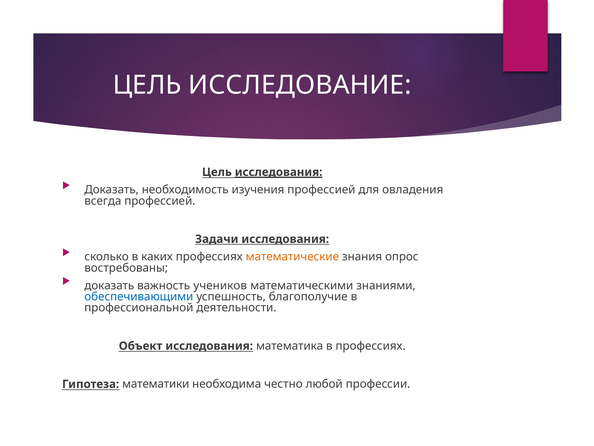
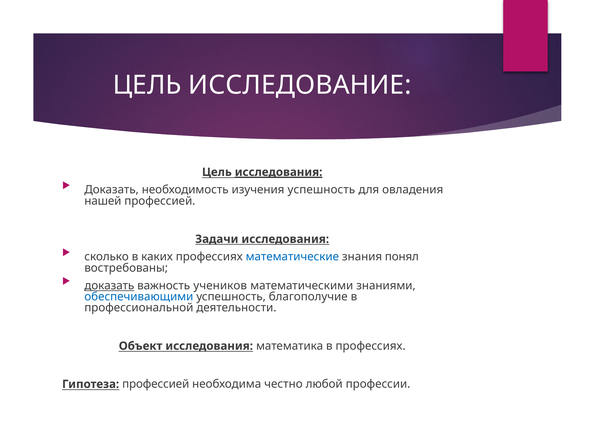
изучения профессией: профессией -> успешность (321, 190)
всегда: всегда -> нашей (103, 201)
математические colour: orange -> blue (292, 257)
опрос: опрос -> понял (402, 257)
доказать underline: none -> present (109, 285)
Гипотеза математики: математики -> профессией (156, 384)
